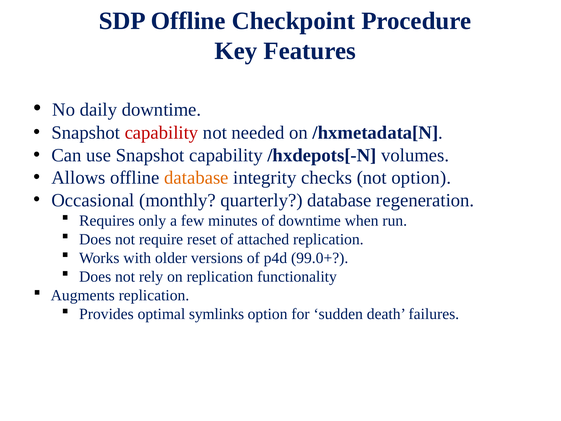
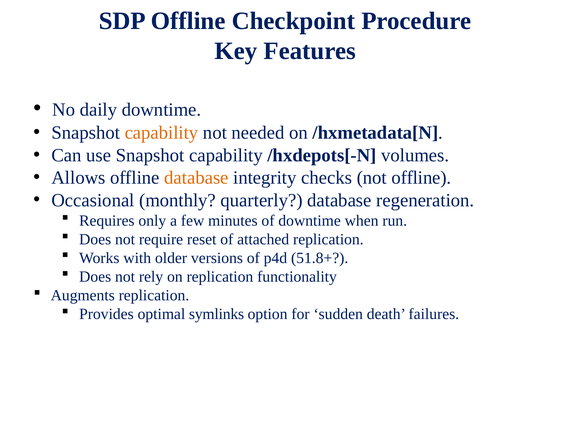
capability colour: red -> orange (162, 133)
not option: option -> offline (421, 178)
99.0+: 99.0+ -> 51.8+ (320, 258)
